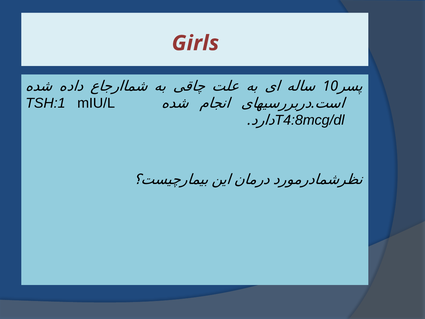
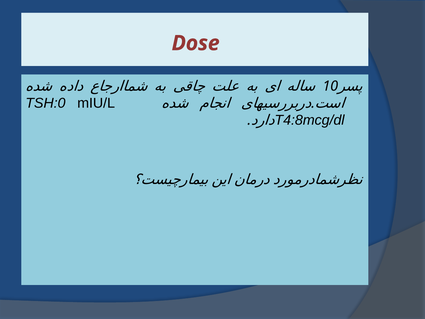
Girls: Girls -> Dose (196, 43)
TSH:1: TSH:1 -> TSH:0 (45, 103)
